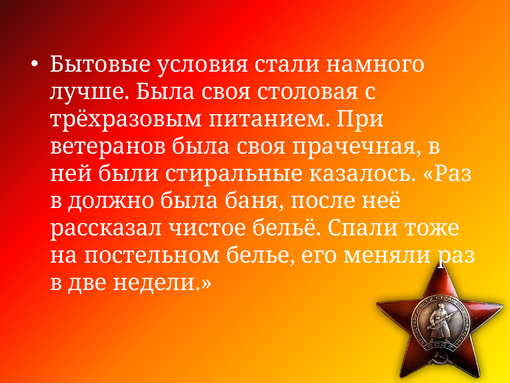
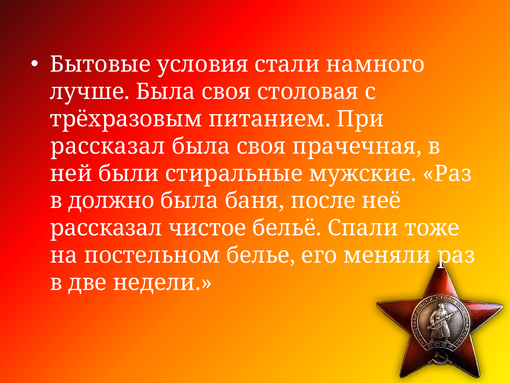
ветеранов: ветеранов -> рассказал (108, 146)
казалось: казалось -> мужские (363, 173)
